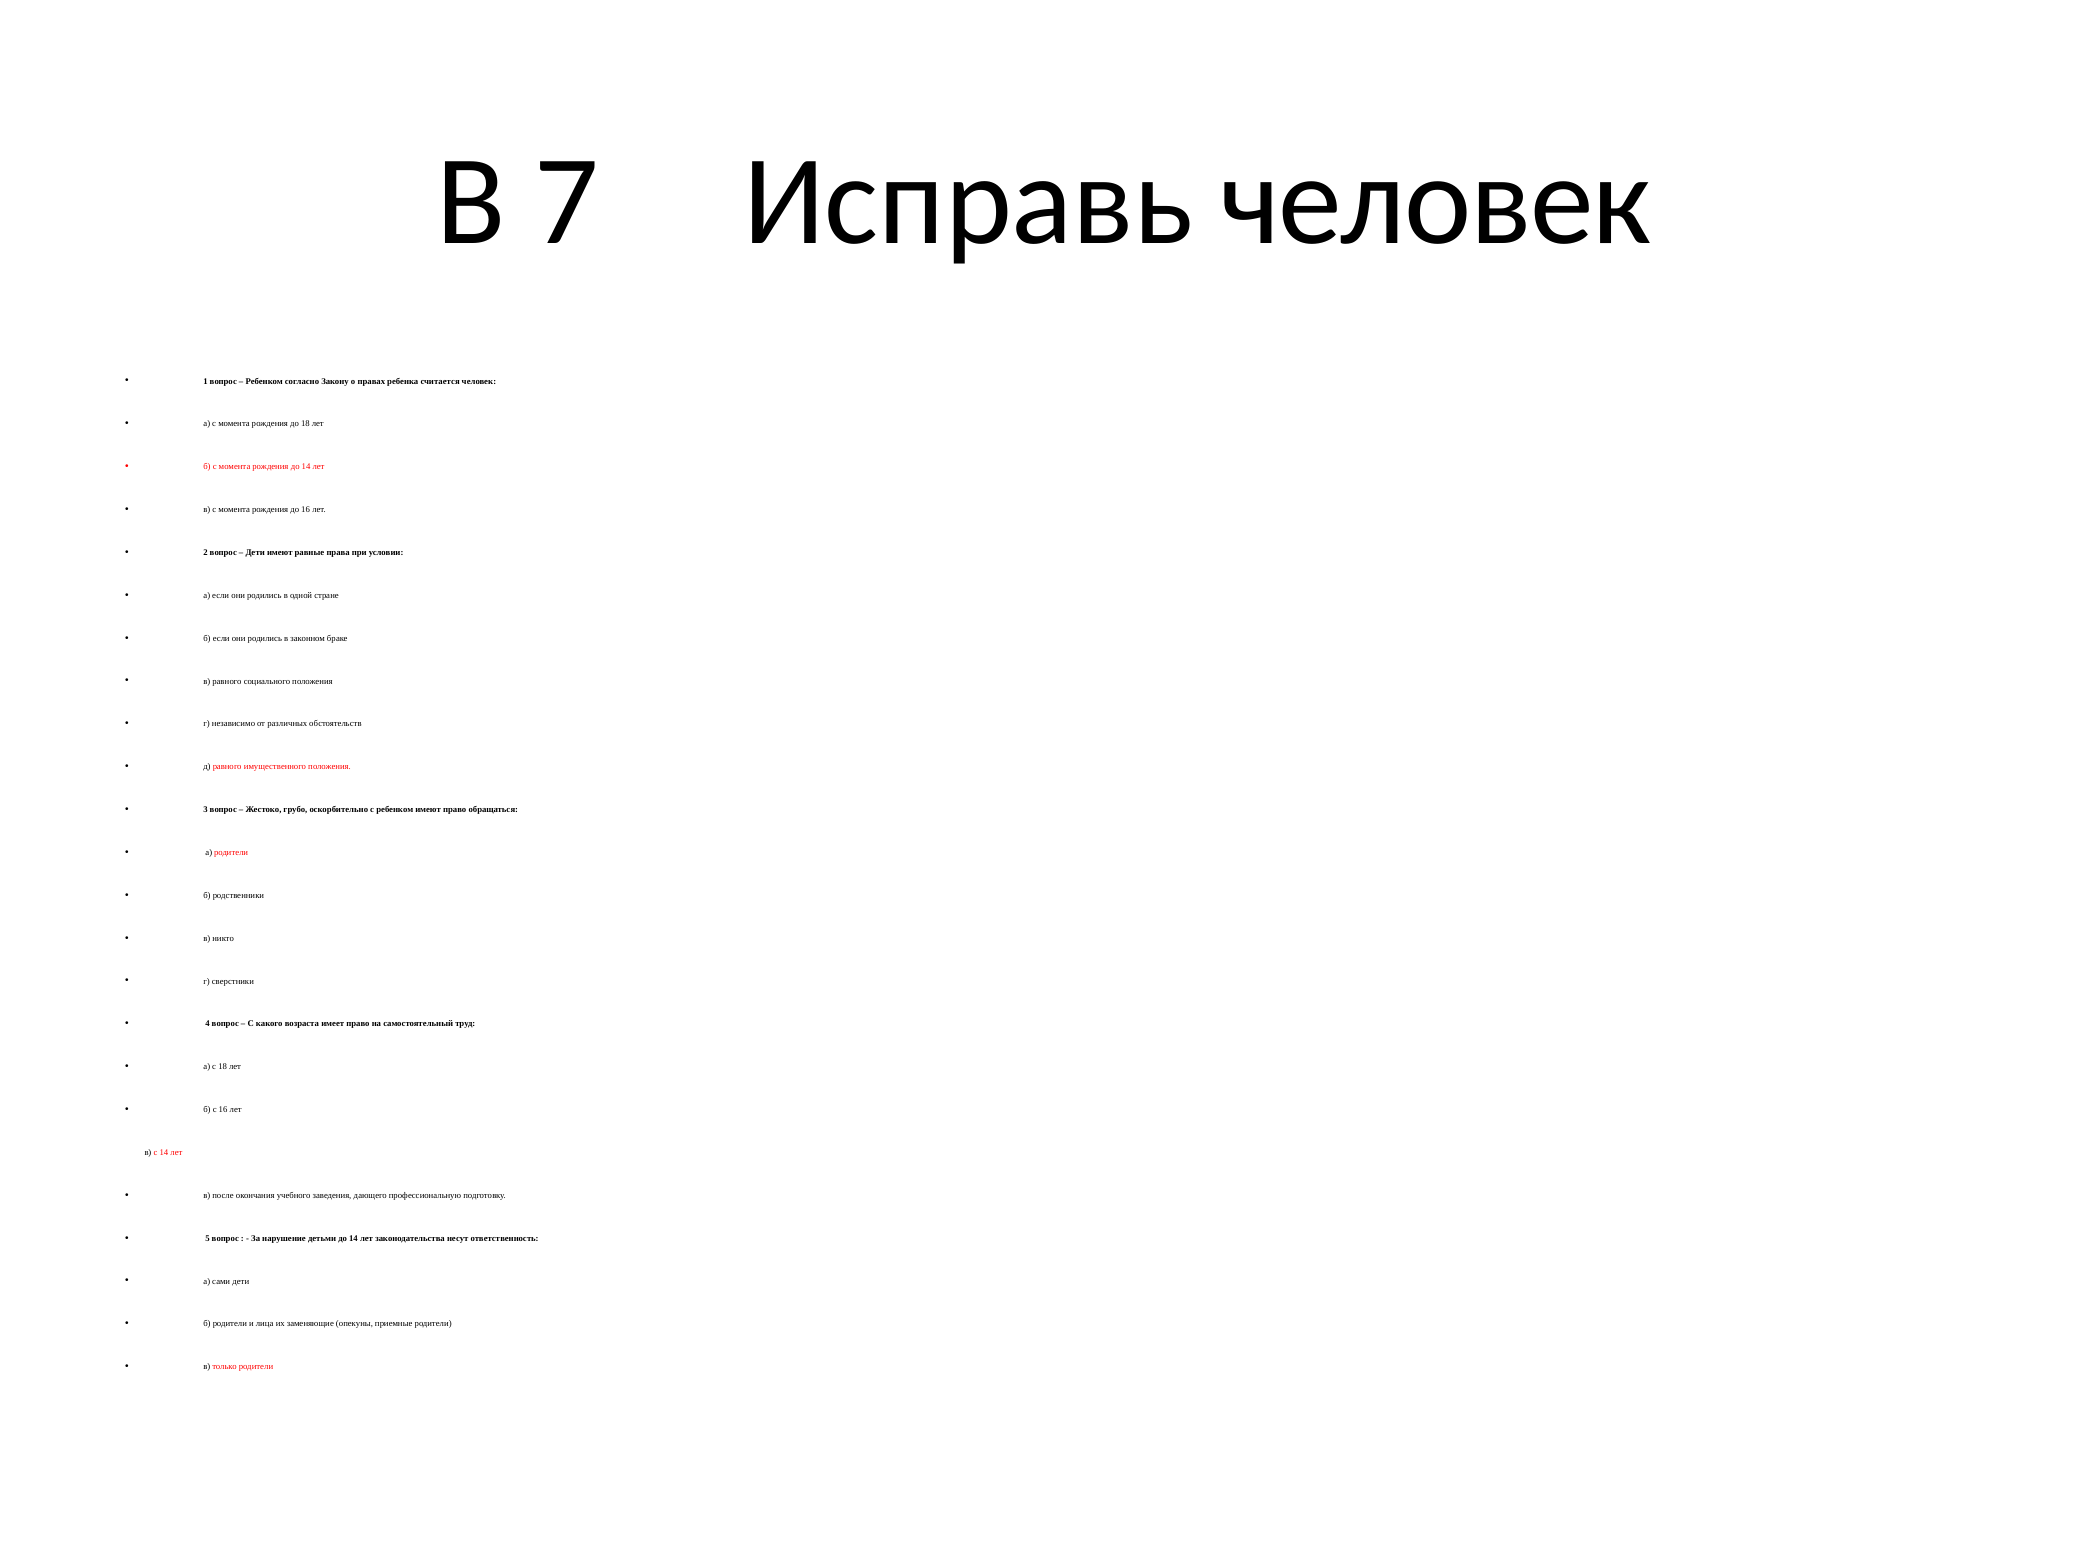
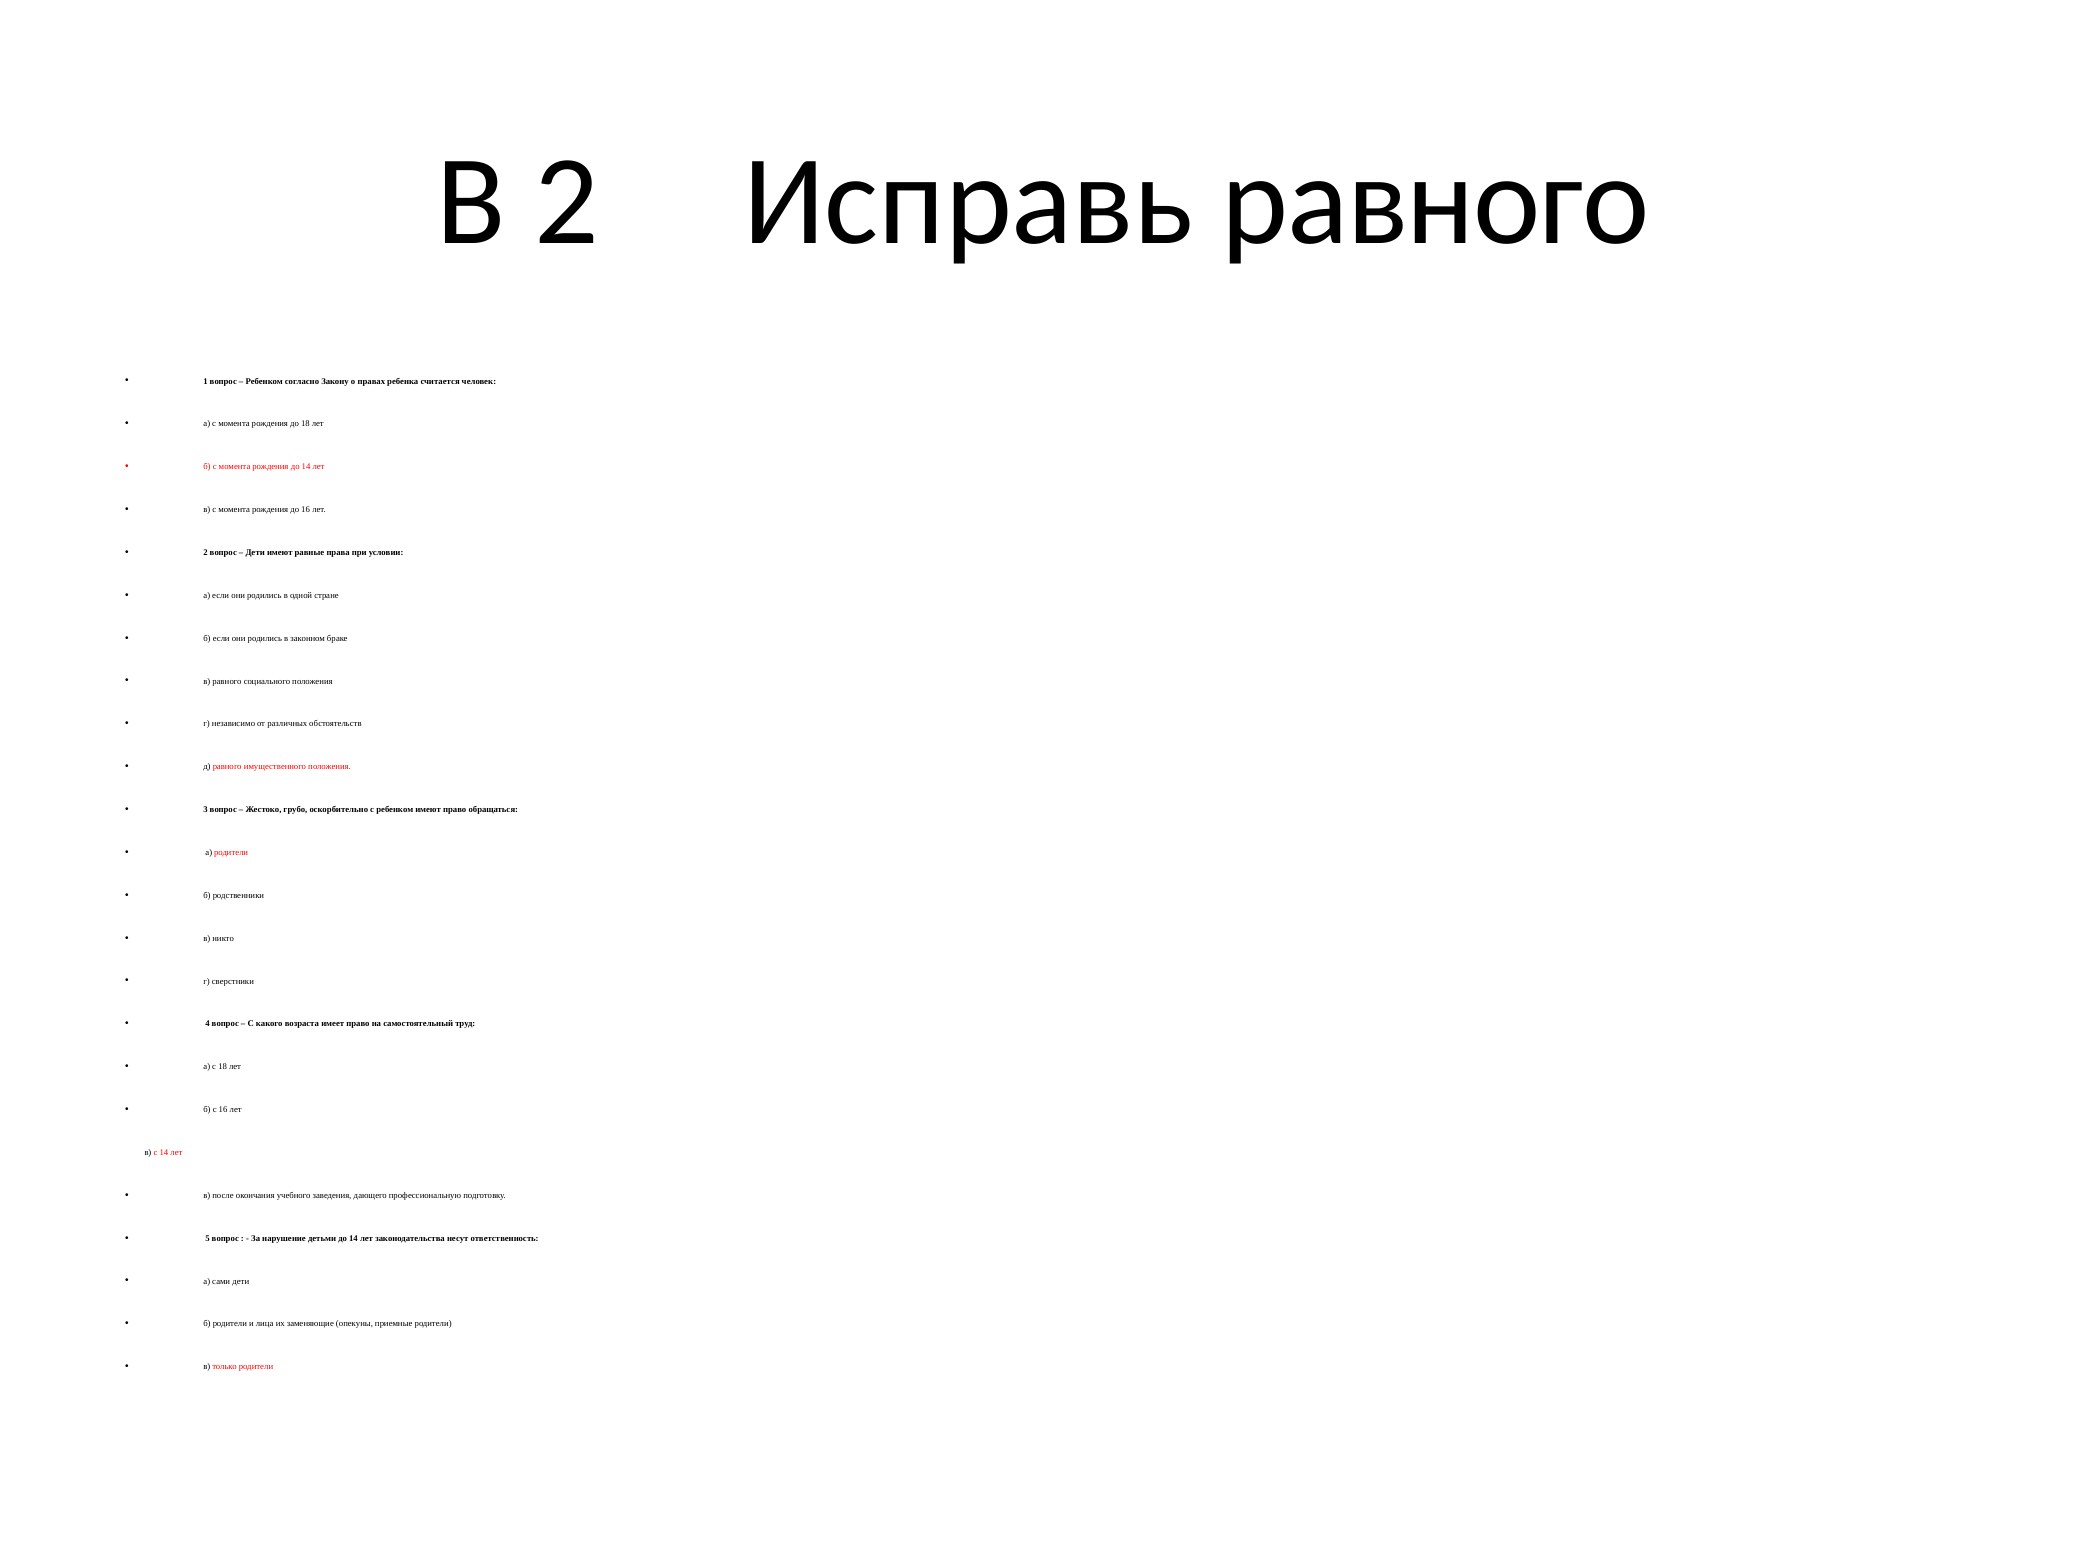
В 7: 7 -> 2 (567, 202)
Исправь человек: человек -> равного (1436, 202)
